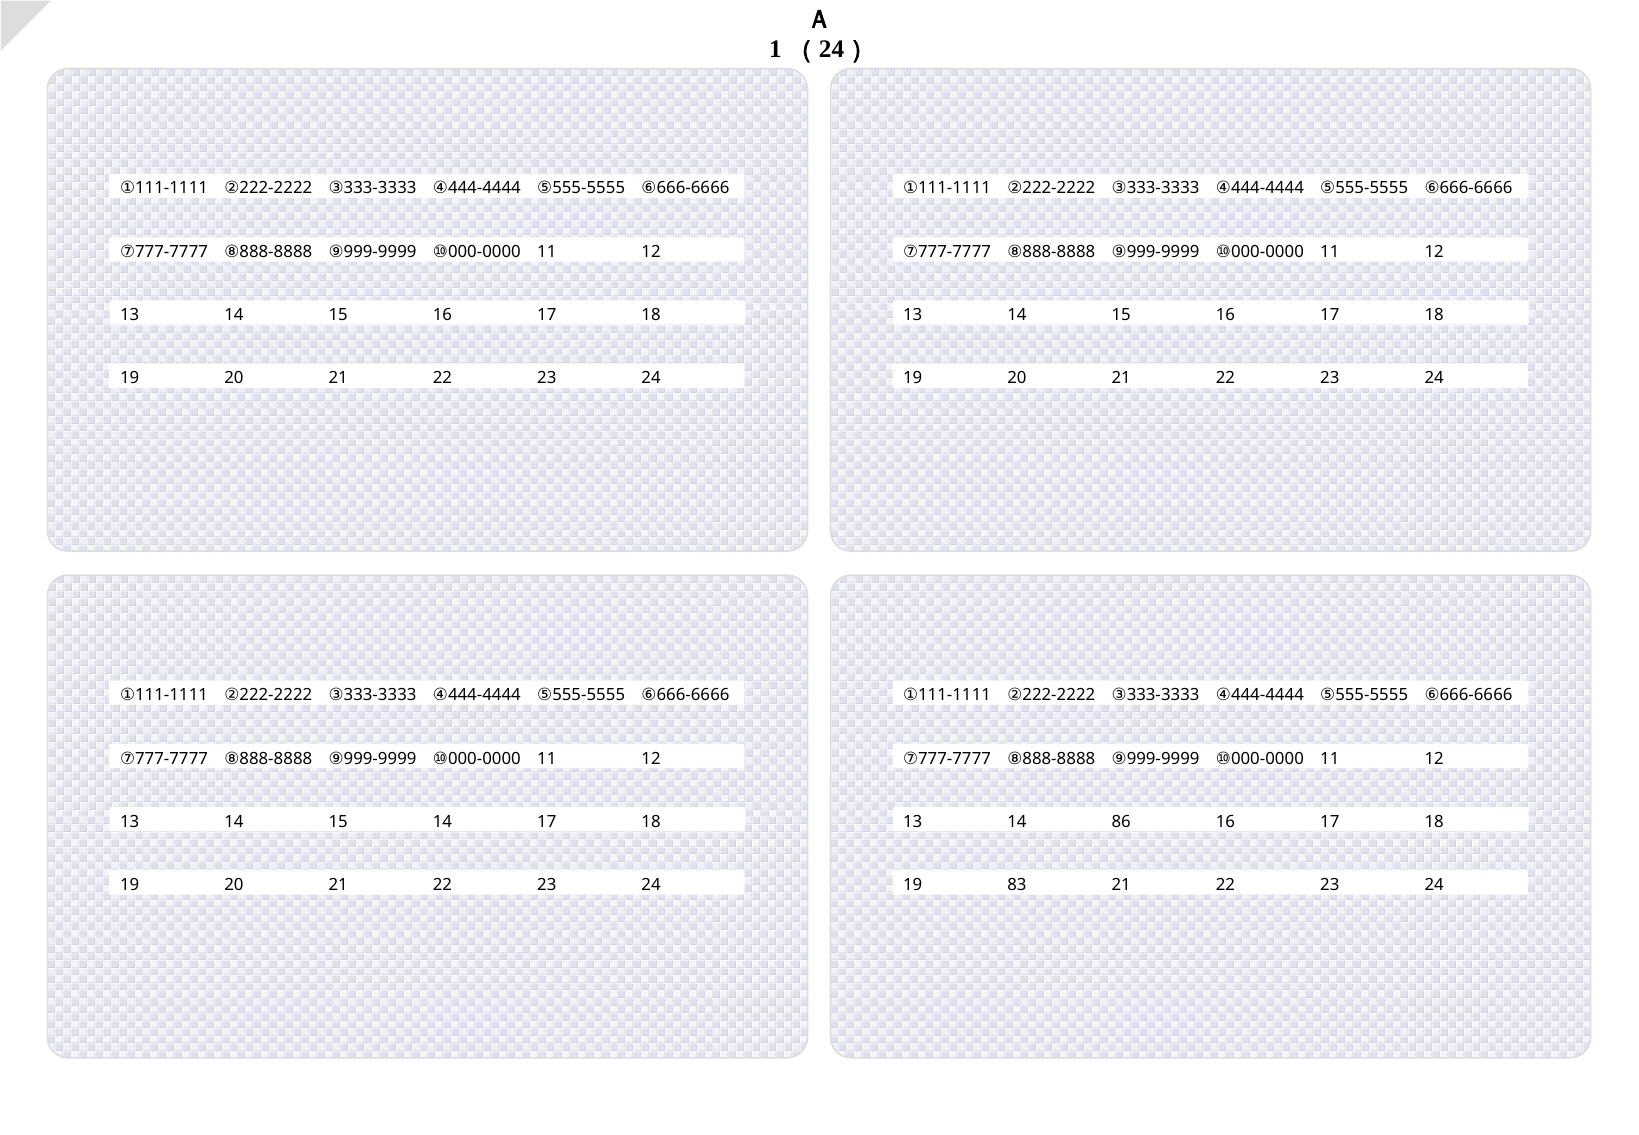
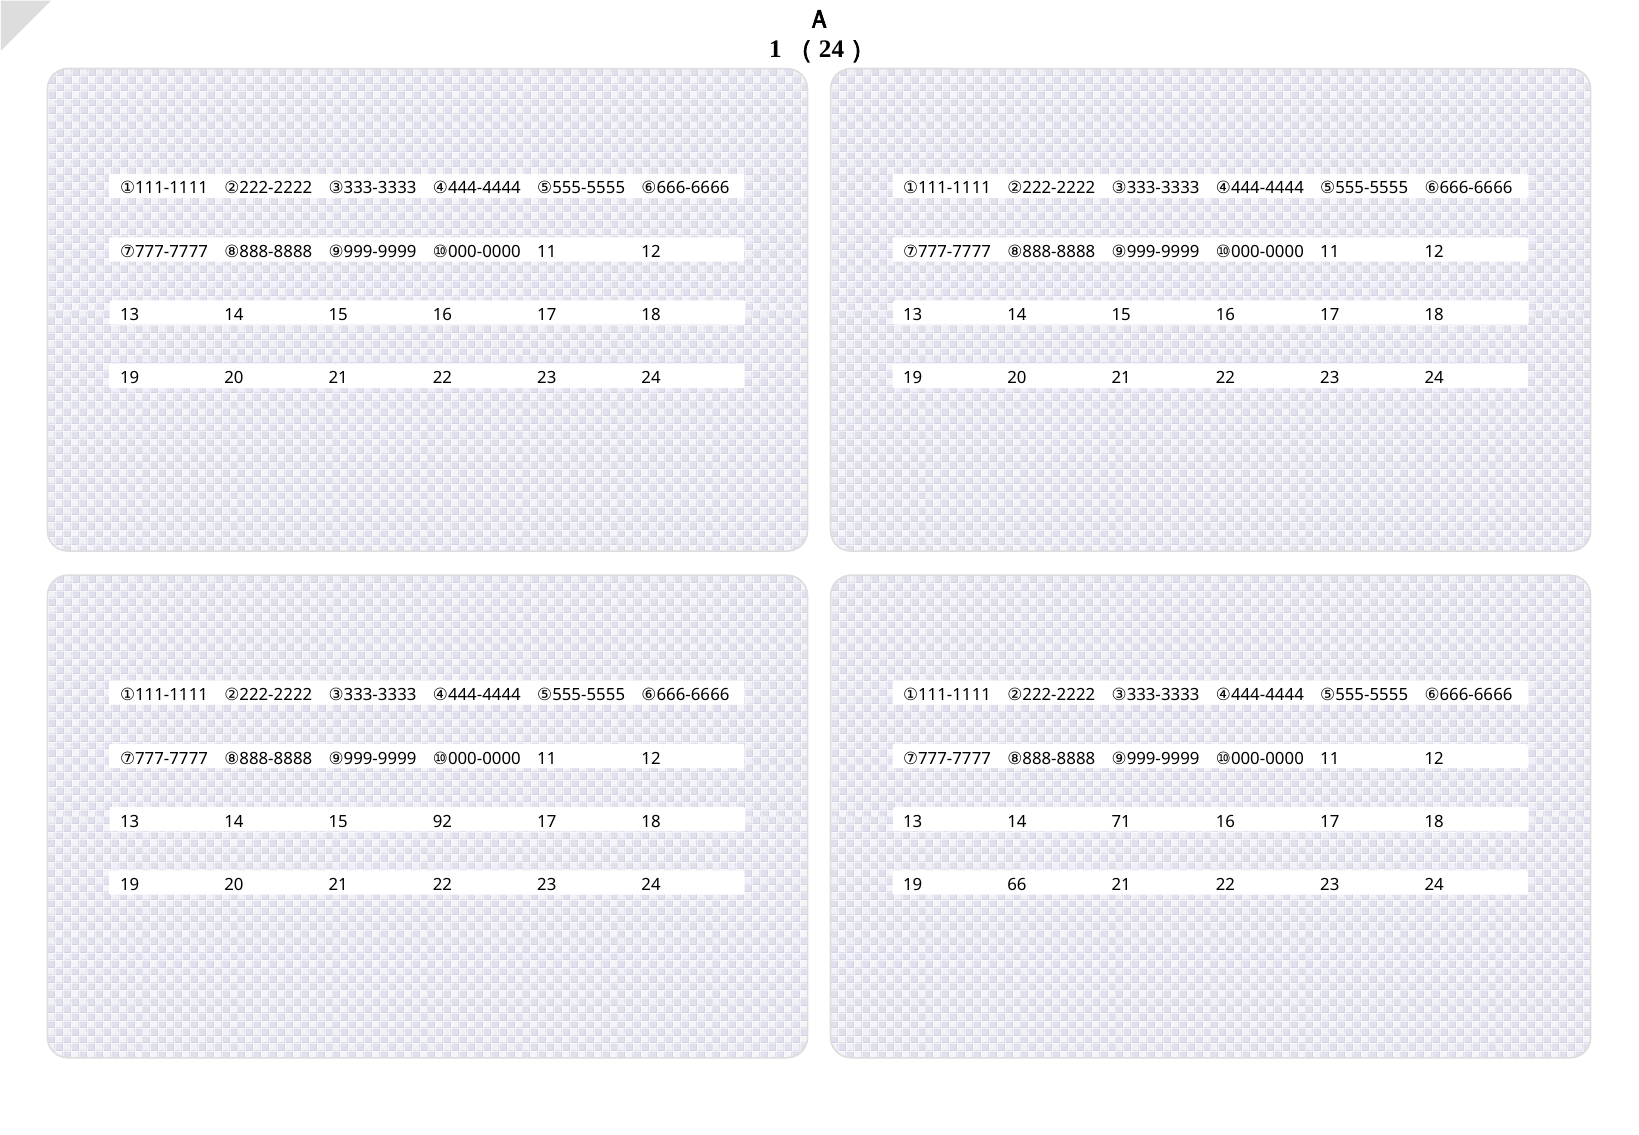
15 14: 14 -> 92 (443, 822)
86: 86 -> 71 (1121, 822)
83: 83 -> 66 (1017, 885)
